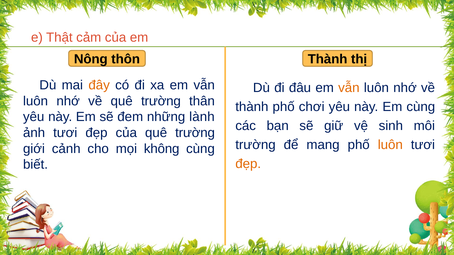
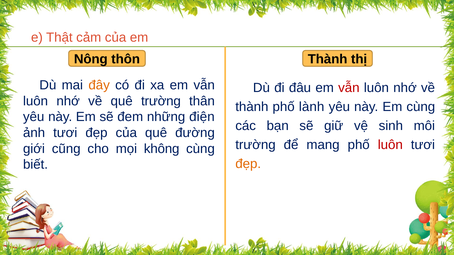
vẫn colour: orange -> red (349, 88)
chơi: chơi -> lành (312, 107)
lành: lành -> điện (202, 117)
của quê trường: trường -> đường (195, 133)
luôn colour: orange -> red (390, 145)
cảnh: cảnh -> cũng (66, 149)
